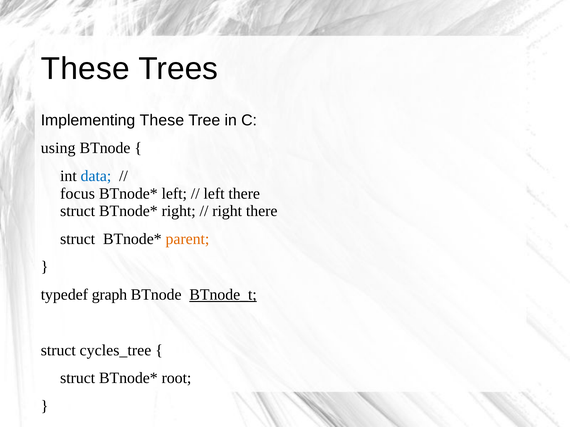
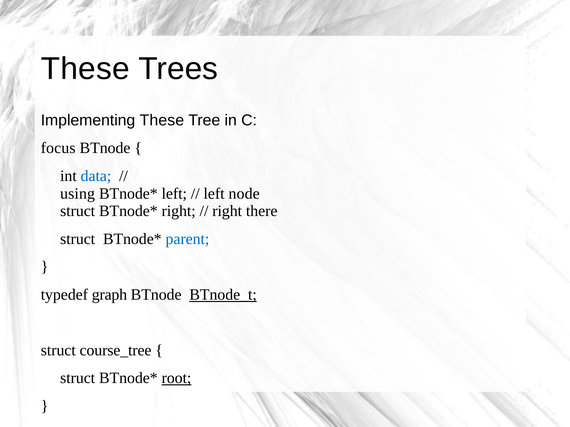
using: using -> focus (58, 148)
focus: focus -> using (78, 194)
left there: there -> node (244, 194)
parent colour: orange -> blue (187, 239)
cycles_tree: cycles_tree -> course_tree (116, 351)
root underline: none -> present (176, 378)
